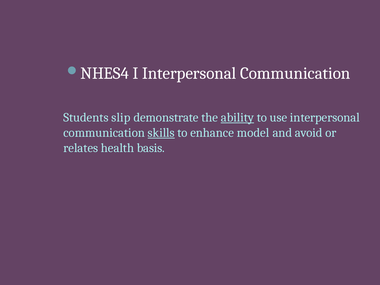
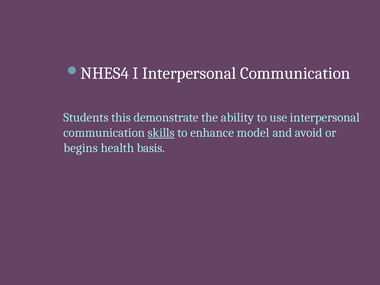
slip: slip -> this (121, 117)
ability underline: present -> none (237, 117)
relates: relates -> begins (81, 148)
